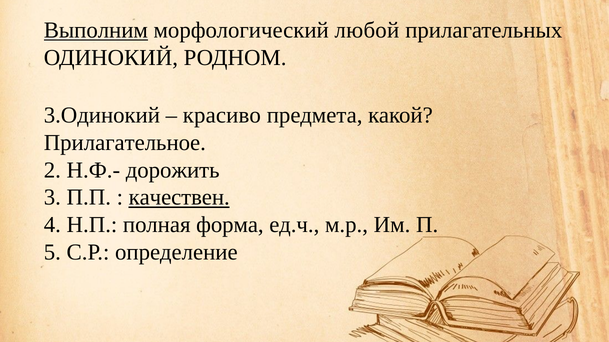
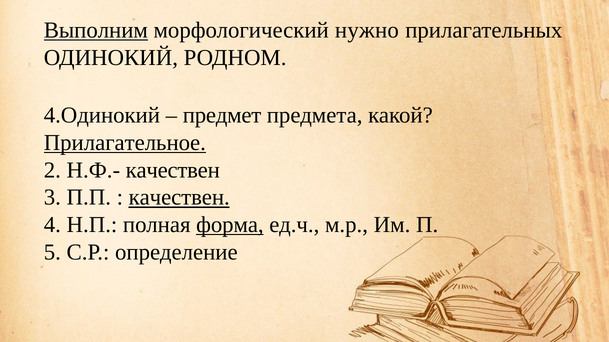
любой: любой -> нужно (367, 30)
3.Одинокий: 3.Одинокий -> 4.Одинокий (102, 115)
красиво: красиво -> предмет (222, 115)
Прилагательное underline: none -> present (125, 143)
Н.Ф.- дорожить: дорожить -> качествен (173, 170)
форма underline: none -> present (230, 225)
